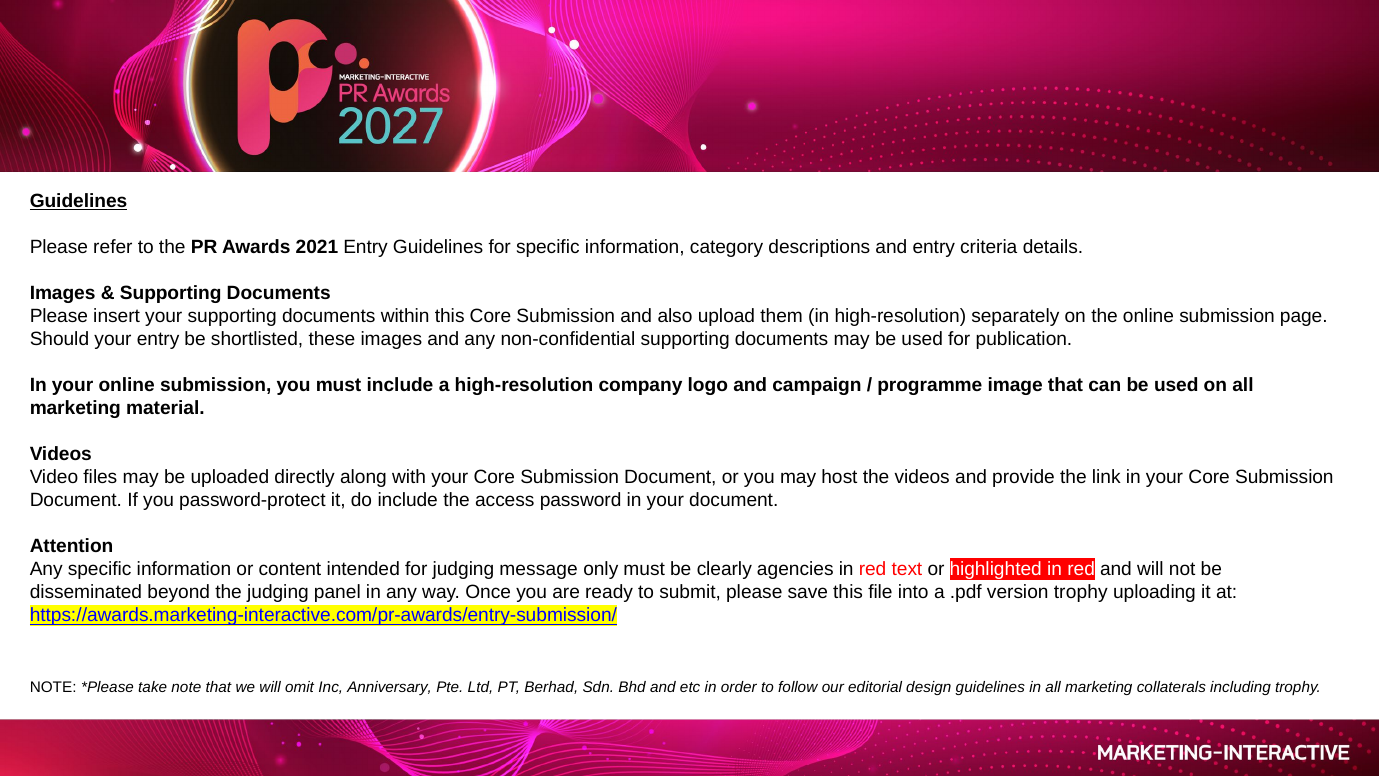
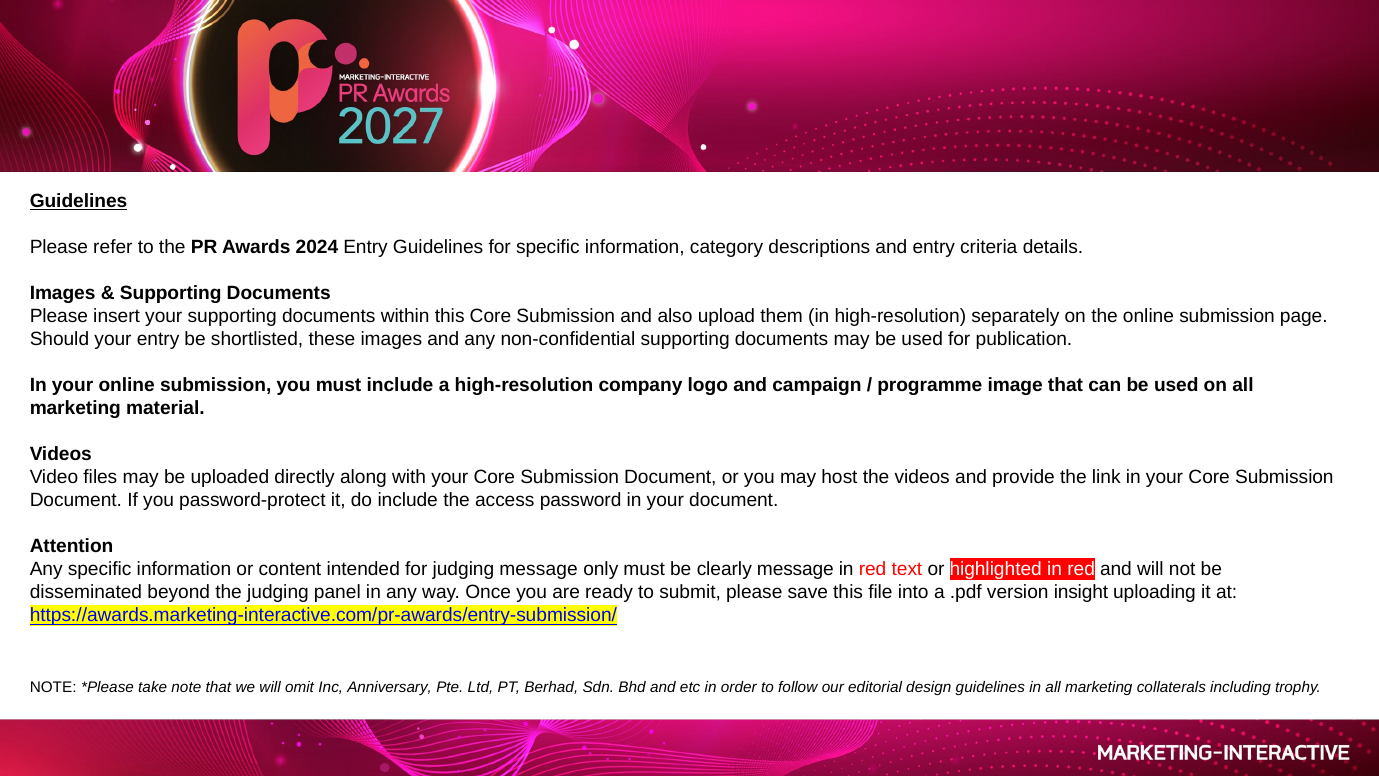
2021: 2021 -> 2024 (317, 247)
clearly agencies: agencies -> message (795, 569)
version trophy: trophy -> insight (1081, 592)
